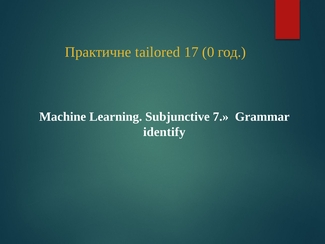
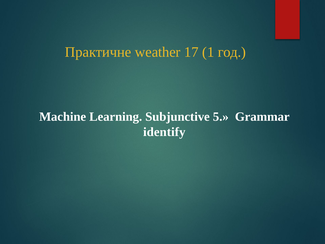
tailored: tailored -> weather (158, 52)
0: 0 -> 1 (208, 52)
7: 7 -> 5 (221, 117)
